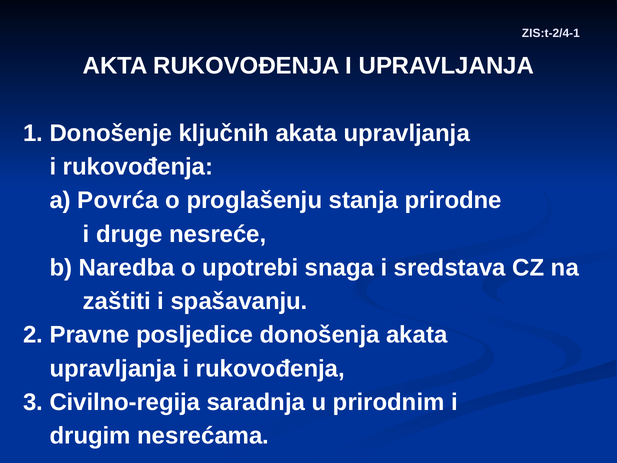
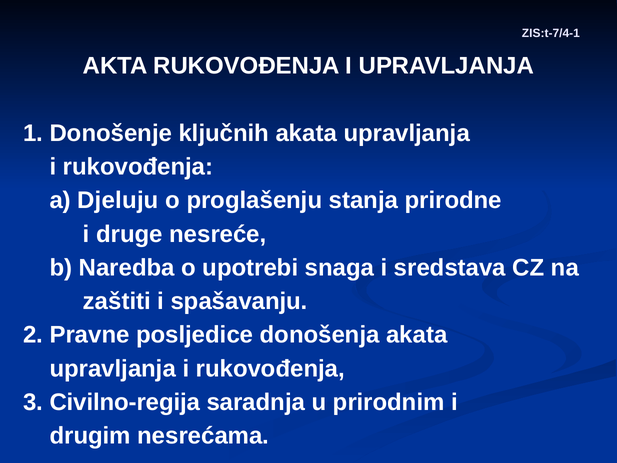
ZIS:t-2/4-1: ZIS:t-2/4-1 -> ZIS:t-7/4-1 (551, 33)
Povrća: Povrća -> Djeluju (118, 200)
